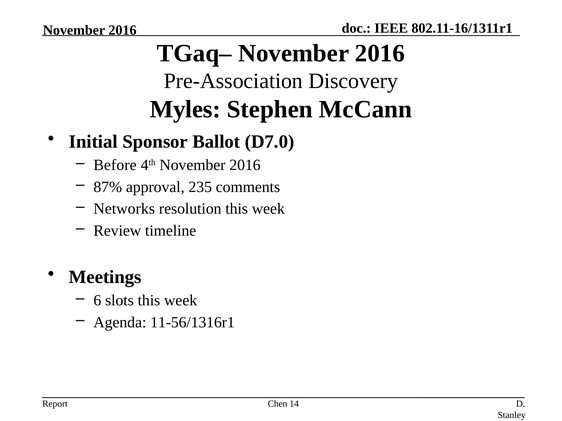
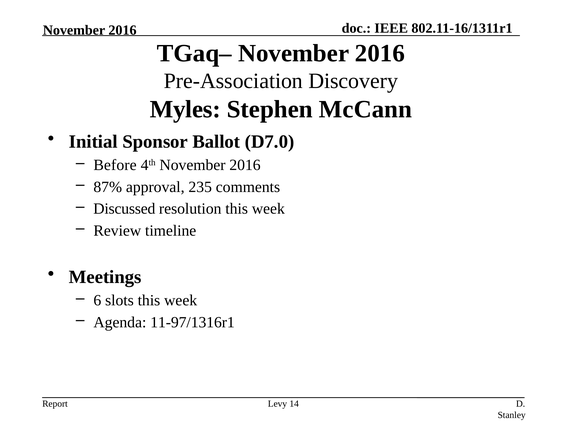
Networks: Networks -> Discussed (124, 209)
11-56/1316r1: 11-56/1316r1 -> 11-97/1316r1 (193, 323)
Chen: Chen -> Levy (277, 404)
